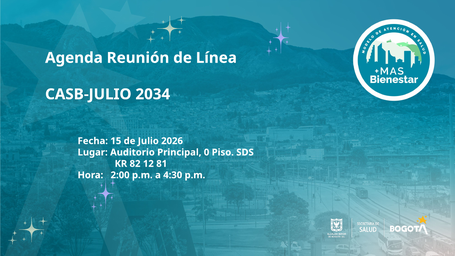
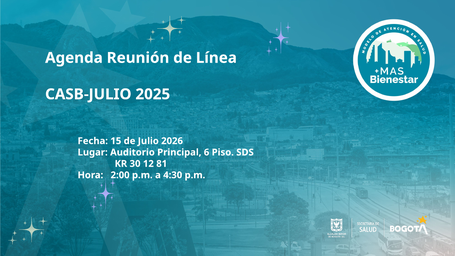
2034: 2034 -> 2025 (153, 94)
0: 0 -> 6 (207, 152)
82: 82 -> 30 (135, 164)
